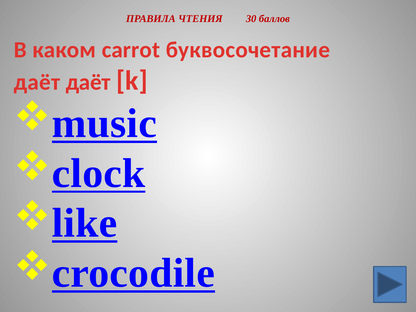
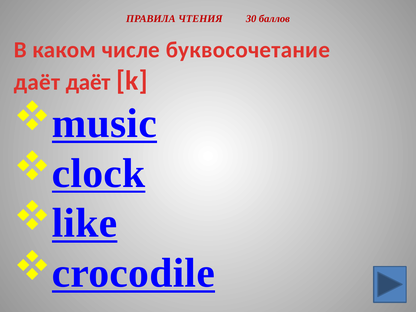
carrot: carrot -> числе (131, 50)
